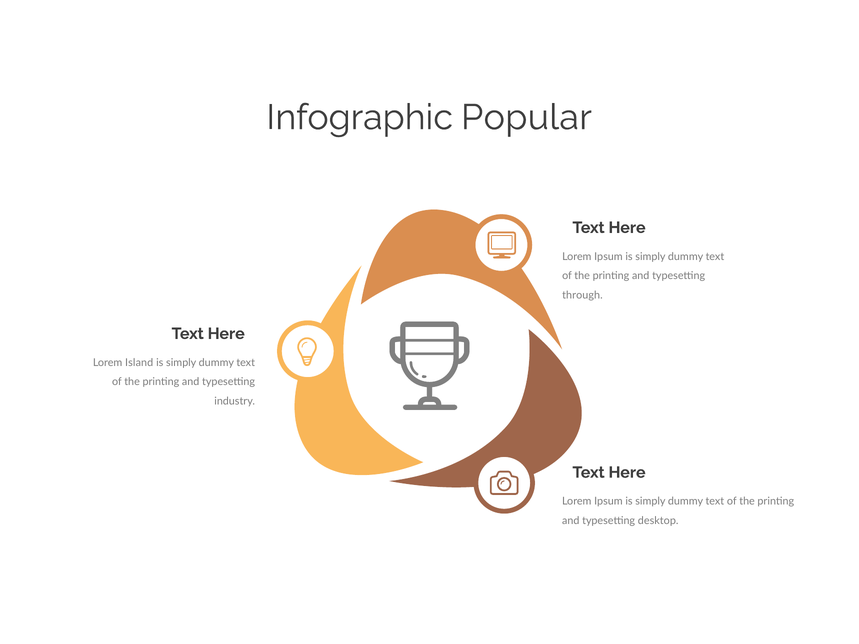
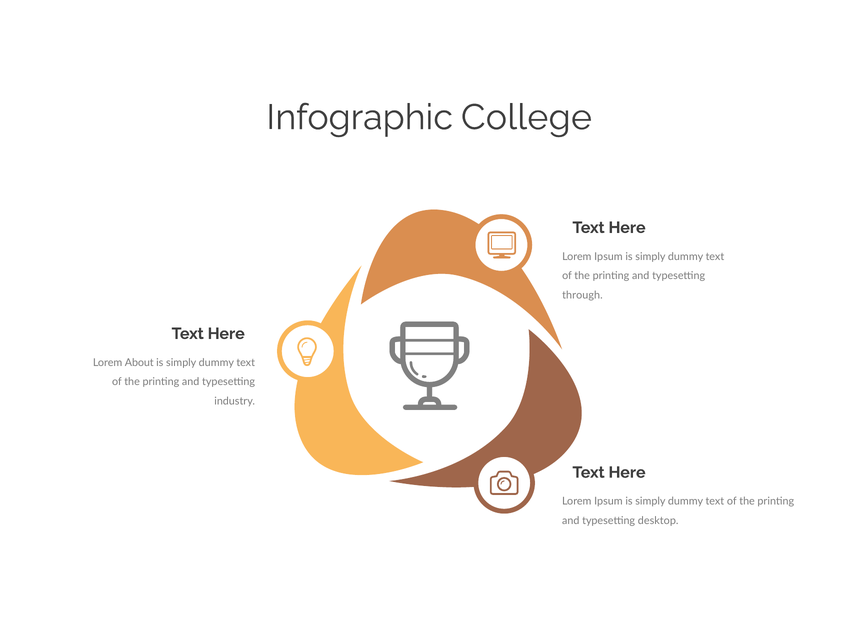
Popular: Popular -> College (526, 117)
Island: Island -> About (139, 363)
